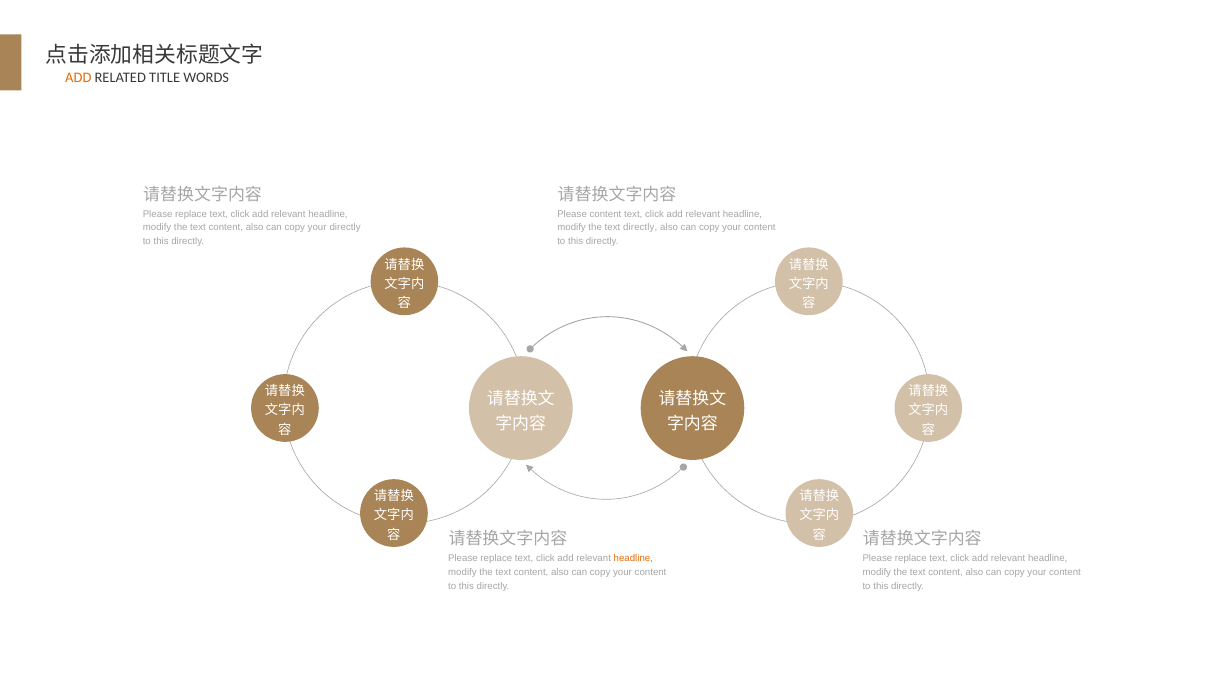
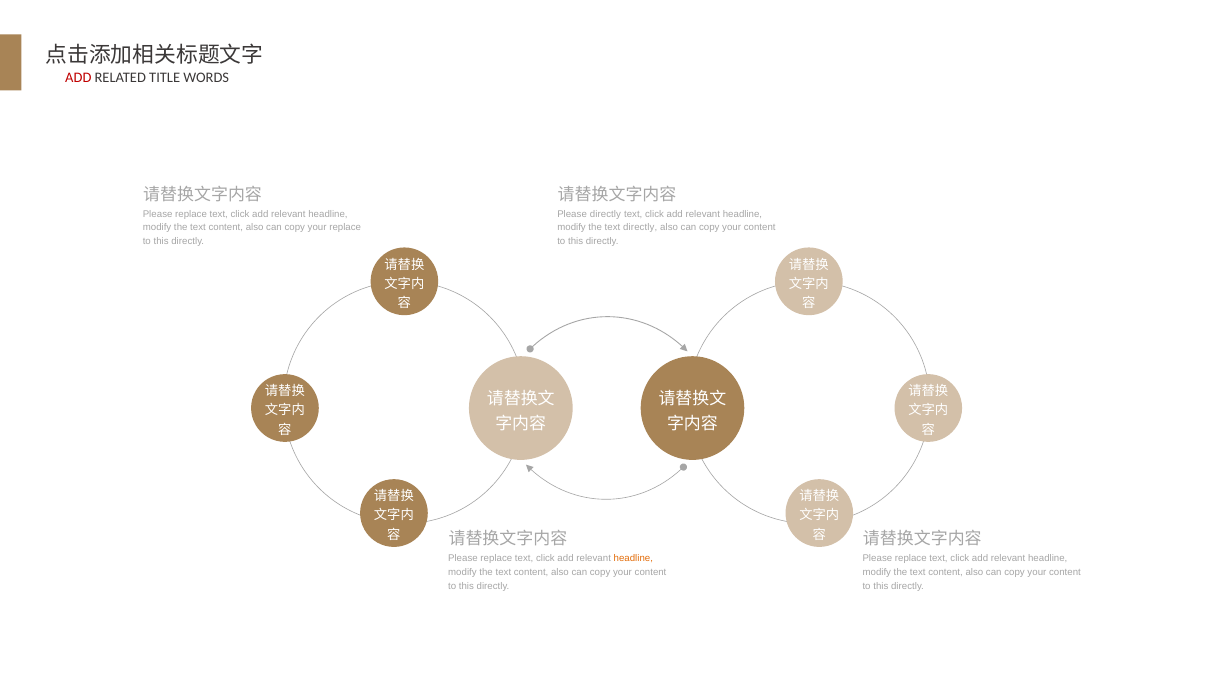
ADD colour: orange -> red (78, 78)
Please content: content -> directly (605, 214)
your directly: directly -> replace (345, 228)
